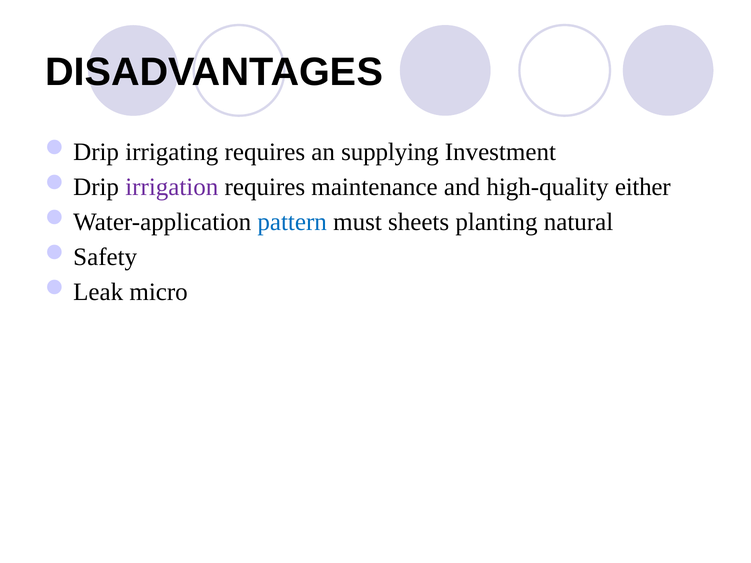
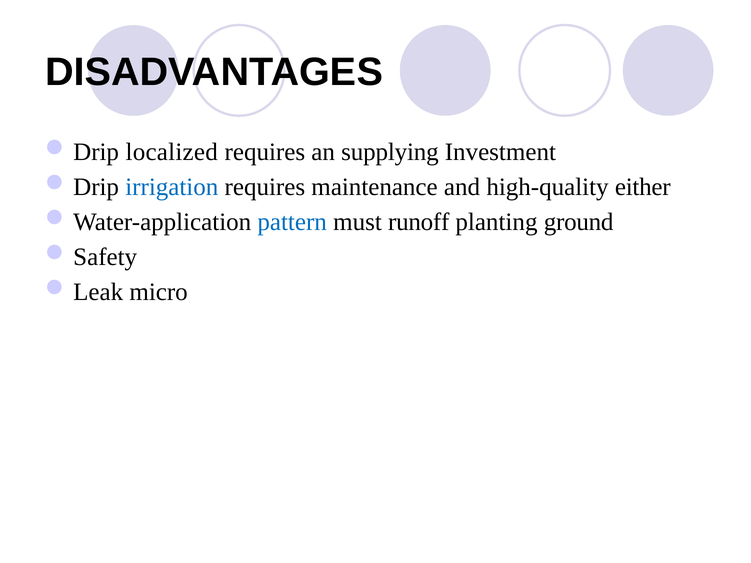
irrigating: irrigating -> localized (172, 152)
irrigation colour: purple -> blue (172, 187)
sheets: sheets -> runoff (419, 222)
natural: natural -> ground (579, 222)
